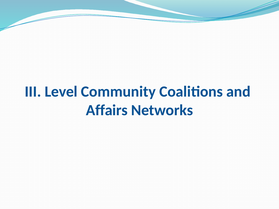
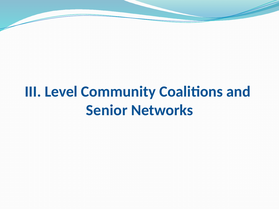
Affairs: Affairs -> Senior (107, 110)
